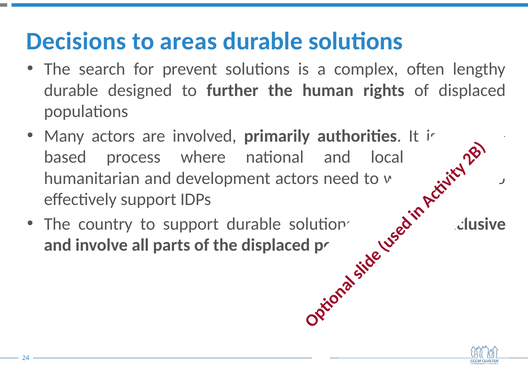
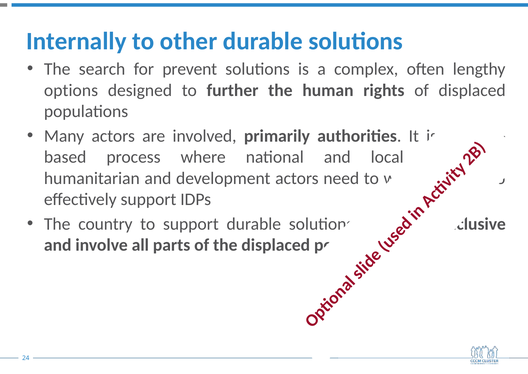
Decisions: Decisions -> Internally (76, 41)
areas: areas -> other (189, 41)
durable: durable -> options (71, 90)
